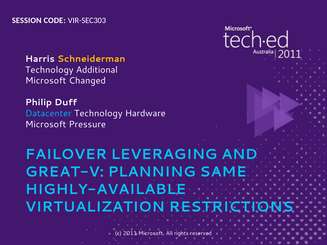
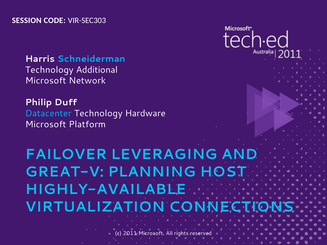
Schneiderman colour: yellow -> light blue (91, 59)
Changed: Changed -> Network (87, 81)
Pressure: Pressure -> Platform (87, 124)
SAME: SAME -> HOST (223, 172)
RESTRICTIONS: RESTRICTIONS -> CONNECTIONS (231, 207)
